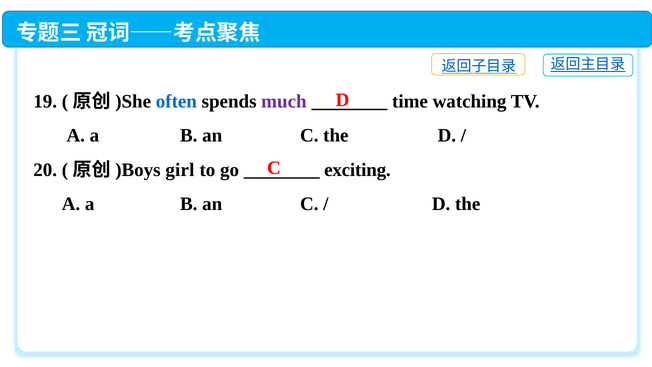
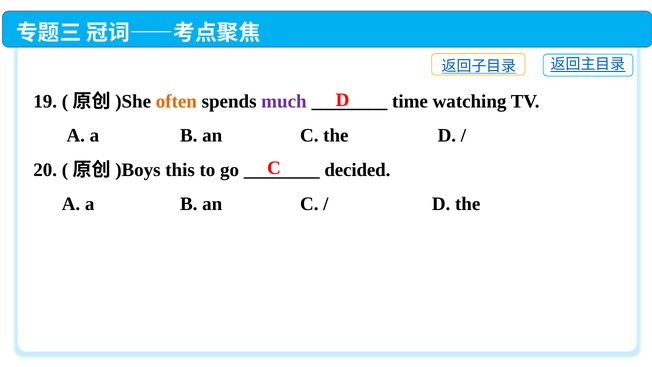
often colour: blue -> orange (176, 101)
girl: girl -> this (180, 170)
exciting: exciting -> decided (357, 170)
